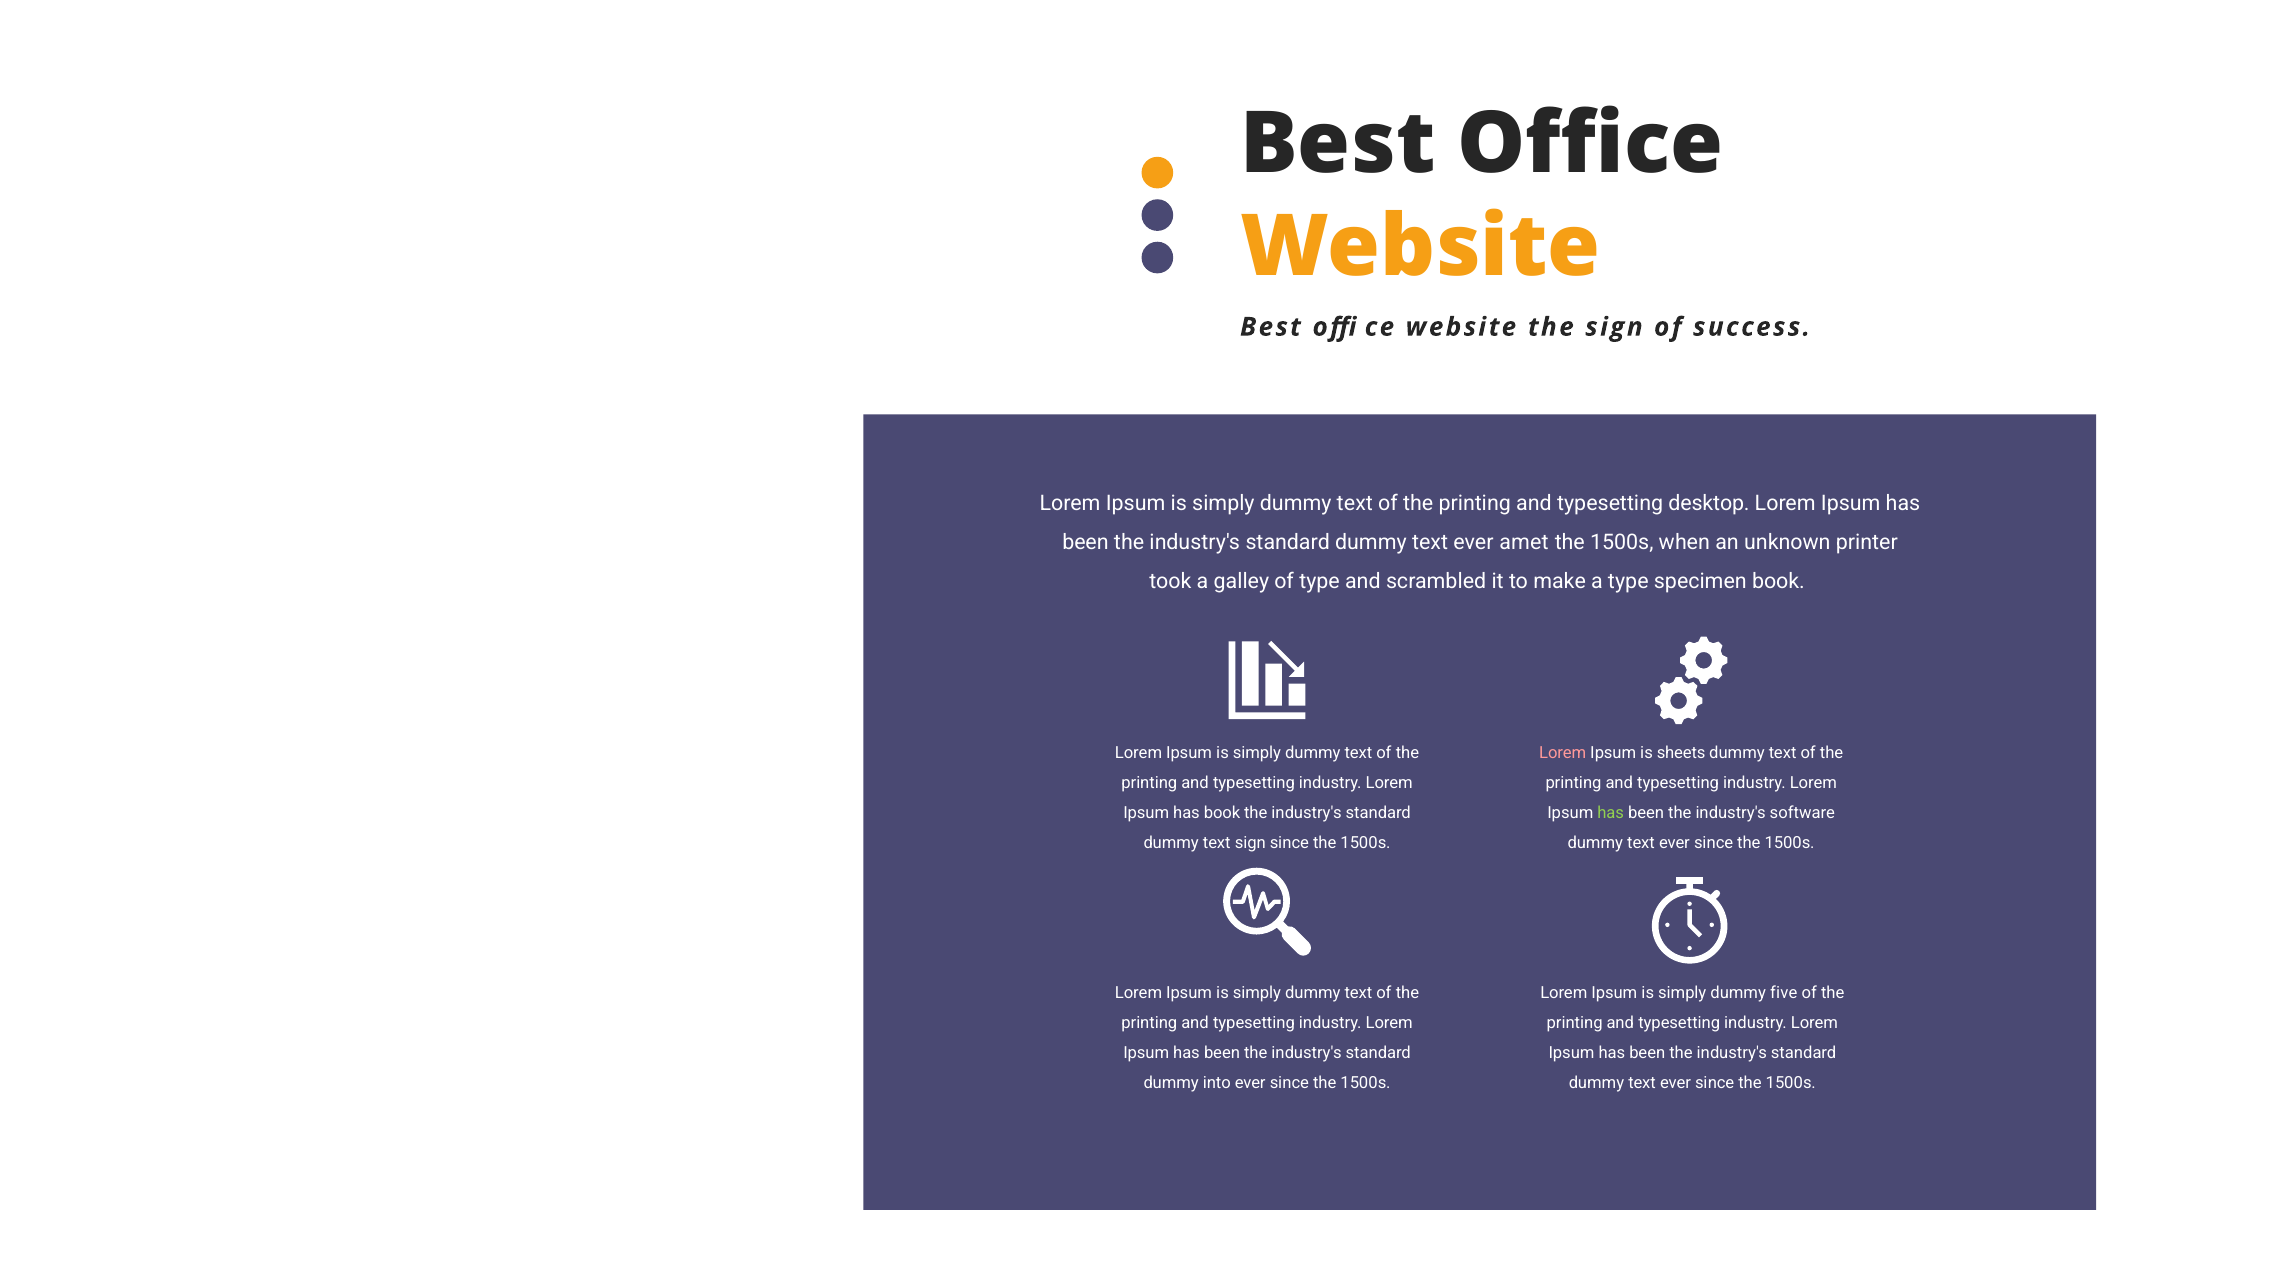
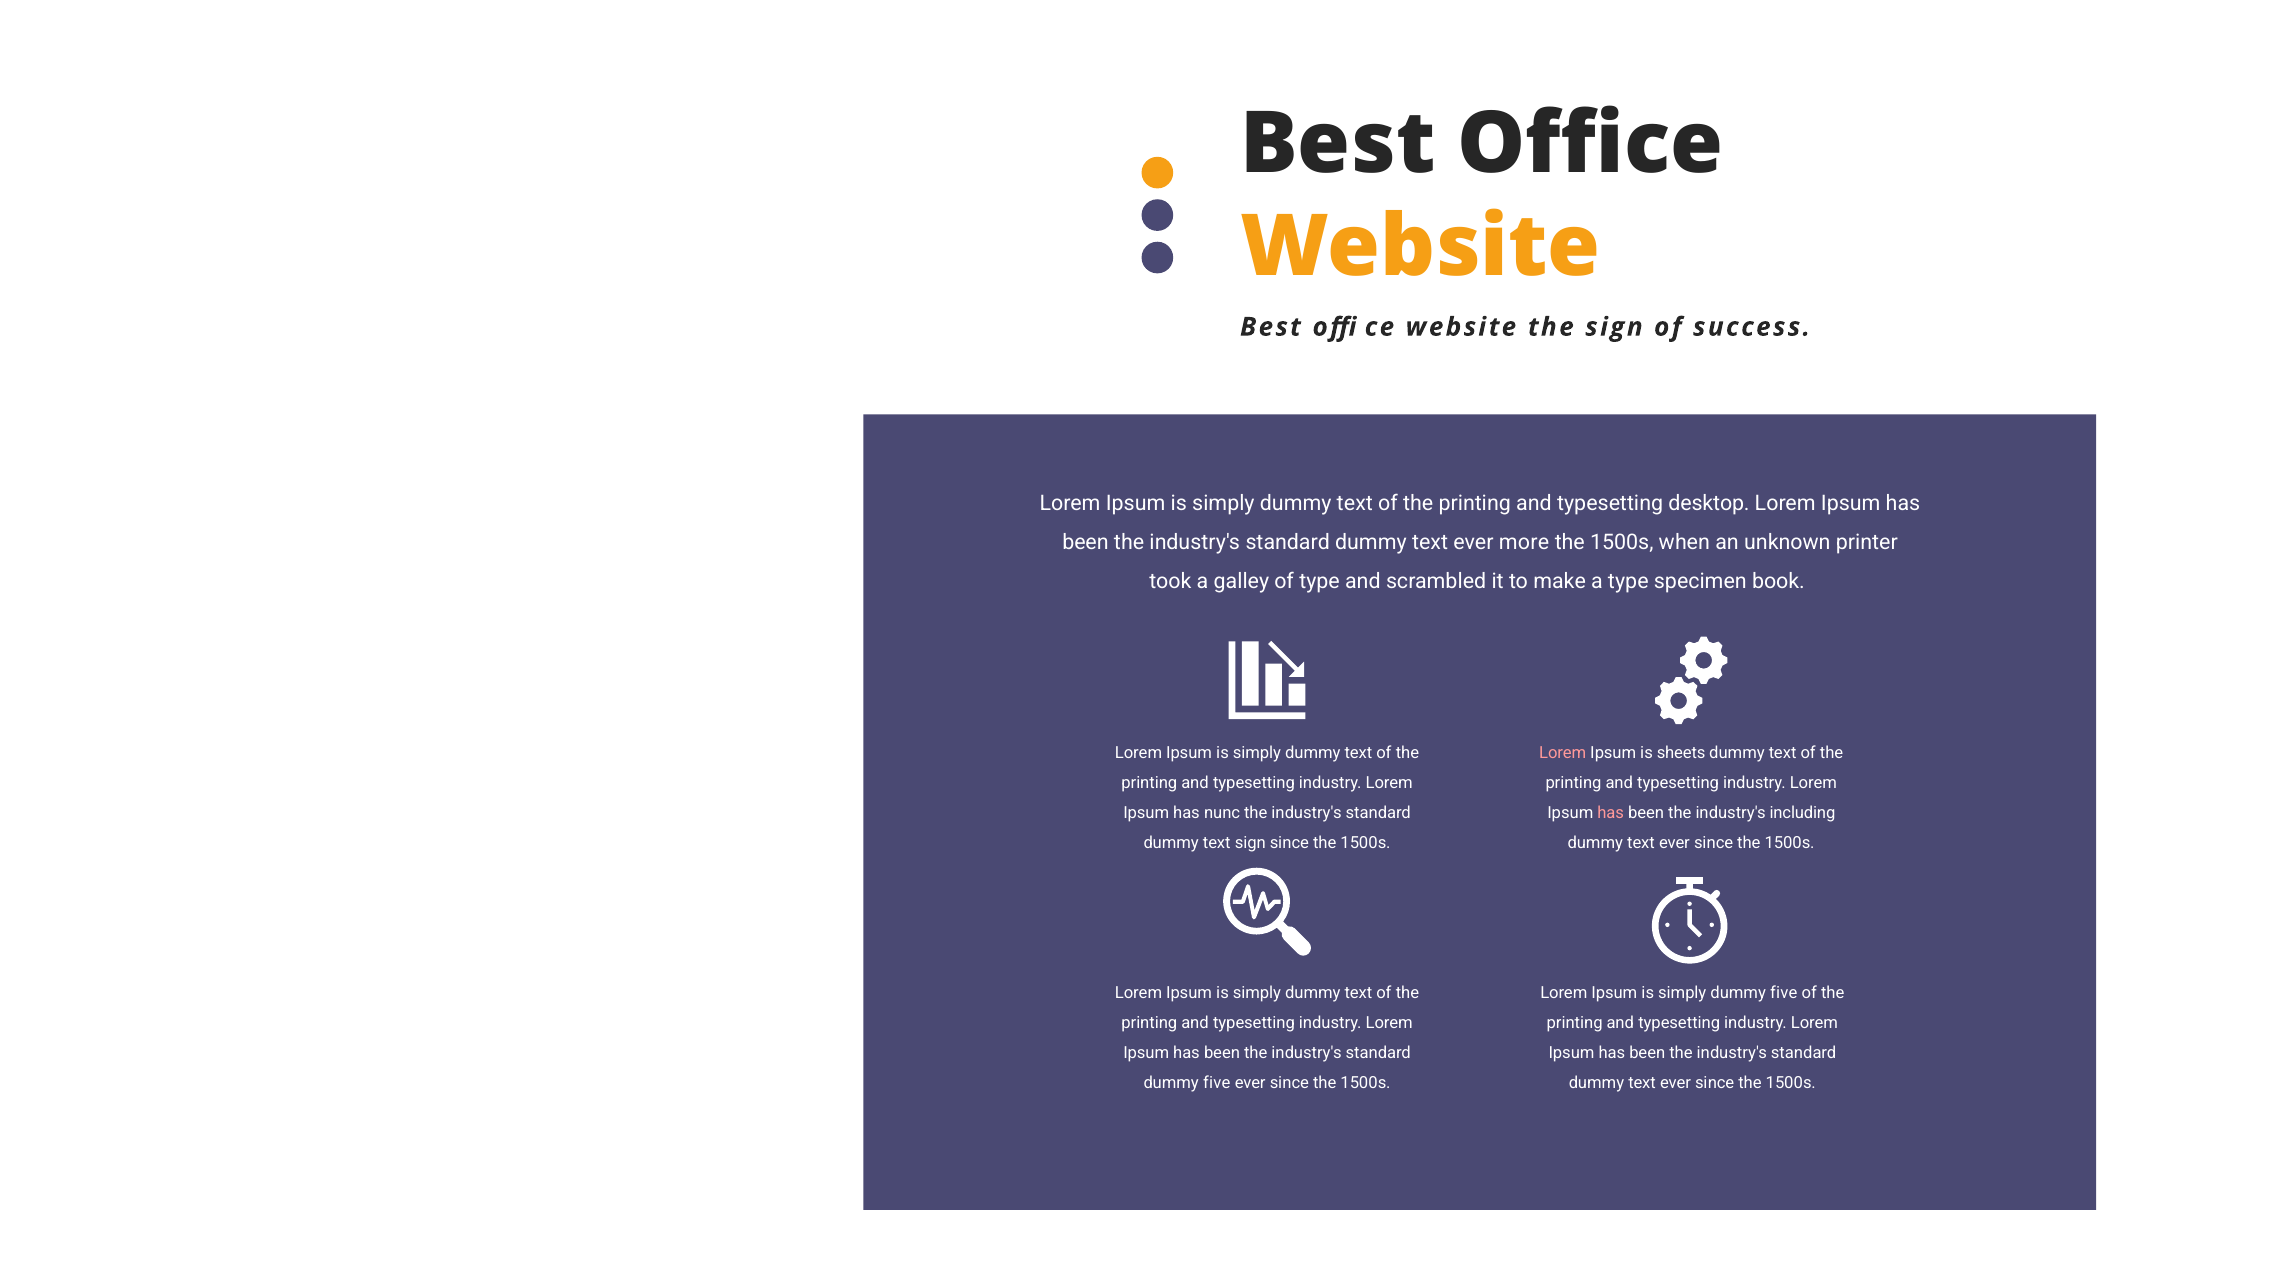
amet: amet -> more (1524, 543)
has book: book -> nunc (1222, 813)
has colour: light green -> pink (1611, 813)
software: software -> including (1802, 813)
into: into -> five (1217, 1083)
